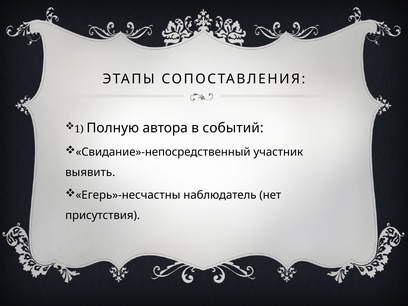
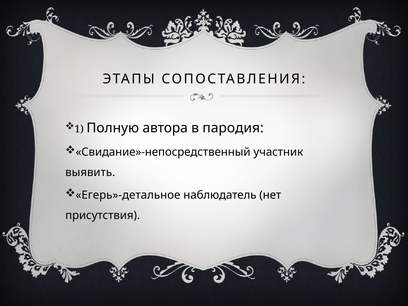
событий: событий -> пародия (233, 128)
Егерь»-несчастны: Егерь»-несчастны -> Егерь»-детальное (128, 195)
